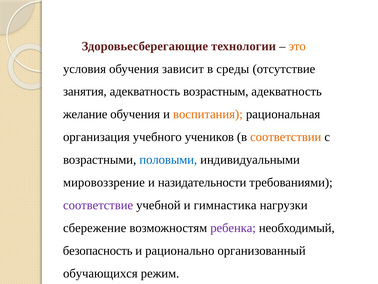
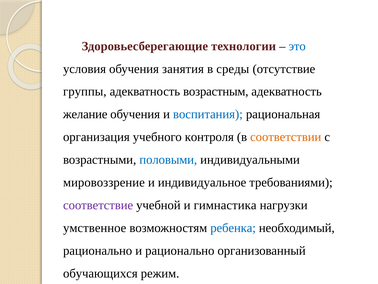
это colour: orange -> blue (297, 46)
зависит: зависит -> занятия (183, 69)
занятия: занятия -> группы (85, 91)
воспитания colour: orange -> blue (208, 114)
учеников: учеников -> контроля (209, 137)
назидательности: назидательности -> индивидуальное (202, 182)
сбережение: сбережение -> умственное (95, 227)
ребенка colour: purple -> blue (233, 227)
безопасность: безопасность -> рационально (98, 250)
